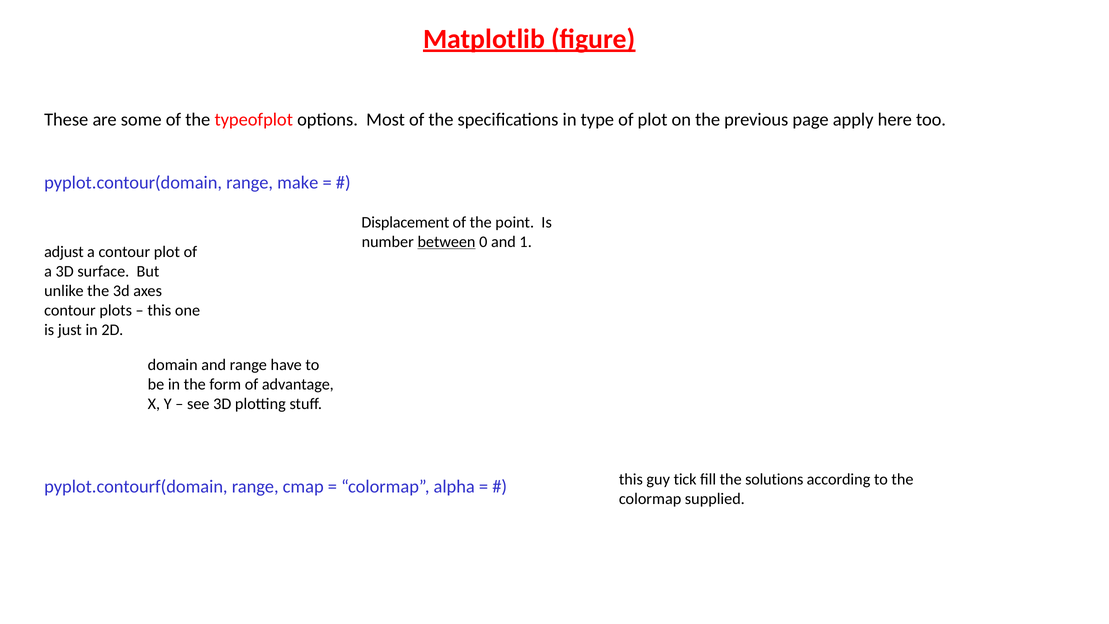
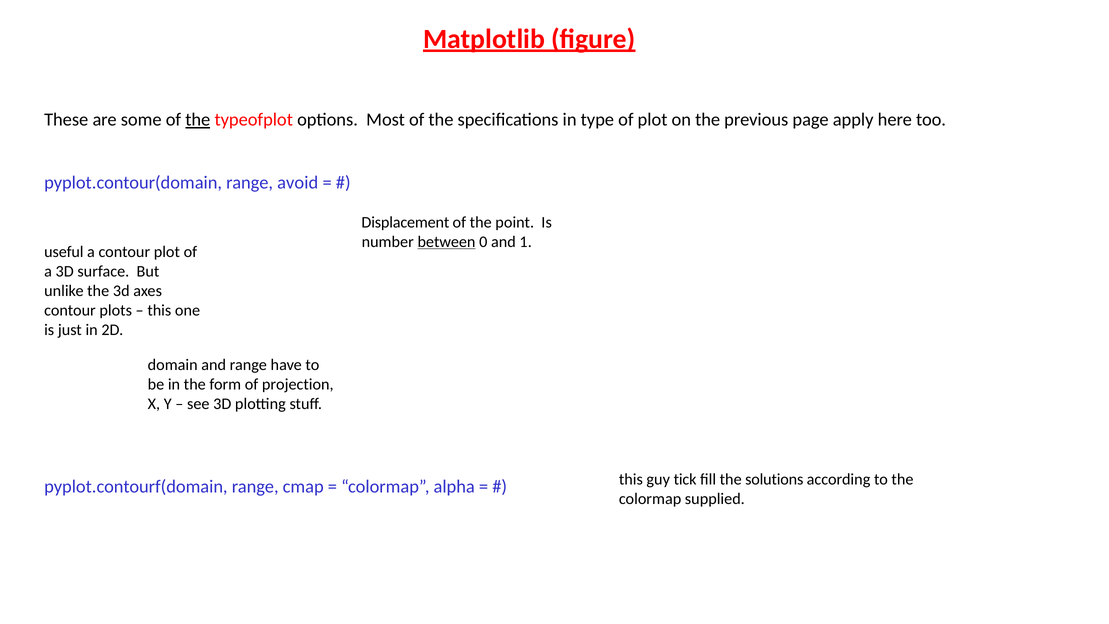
the underline: none -> present (198, 120)
make: make -> avoid (298, 182)
adjust: adjust -> useful (64, 252)
advantage: advantage -> projection (298, 384)
